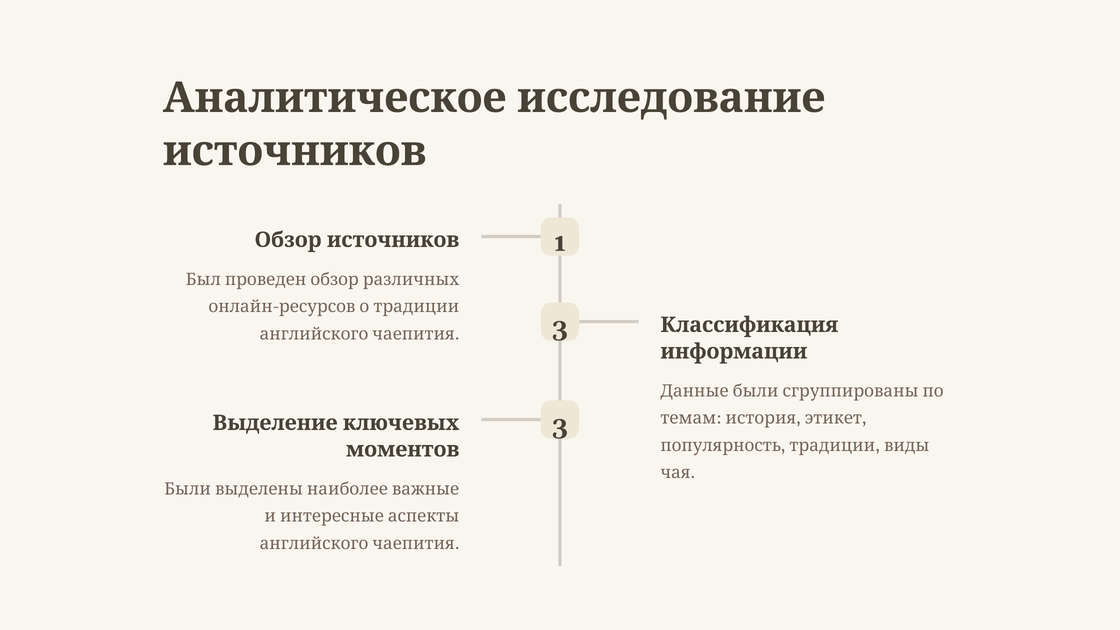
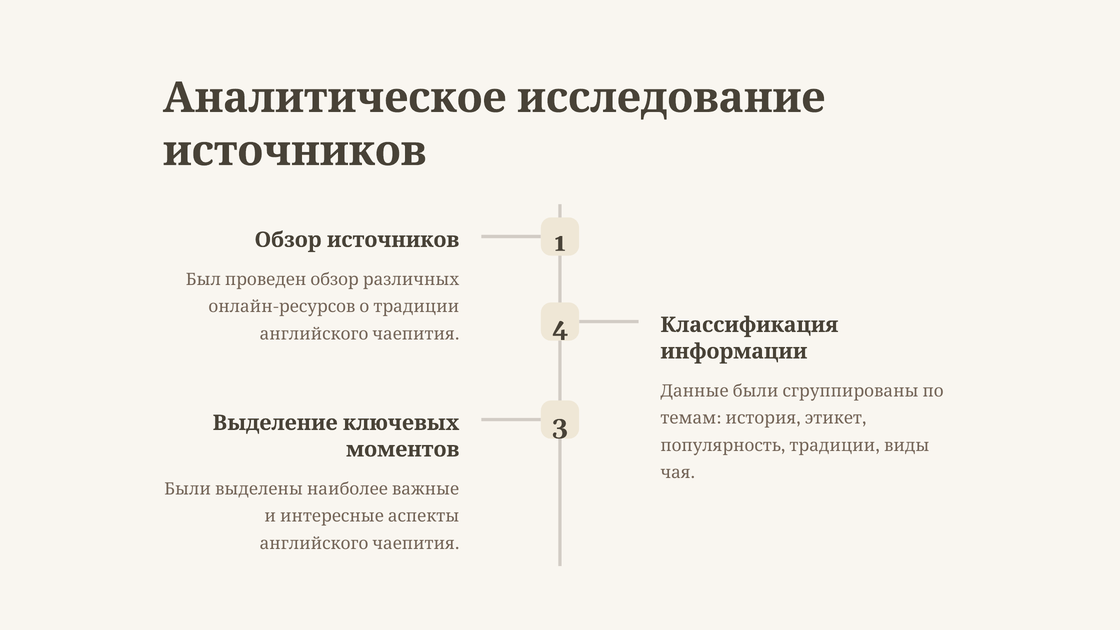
3: 3 -> 4 (560, 327)
